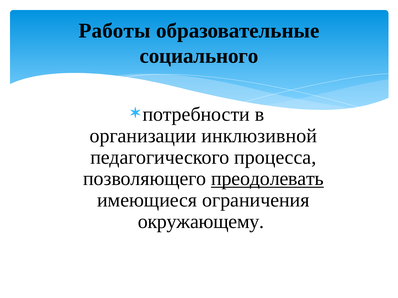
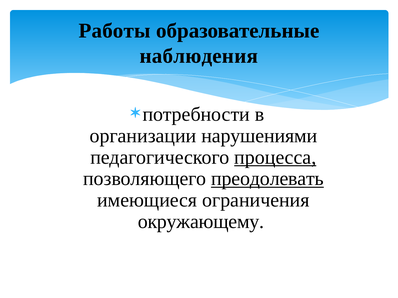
социального: социального -> наблюдения (199, 56)
инклюзивной: инклюзивной -> нарушениями (259, 136)
процесса underline: none -> present (275, 157)
